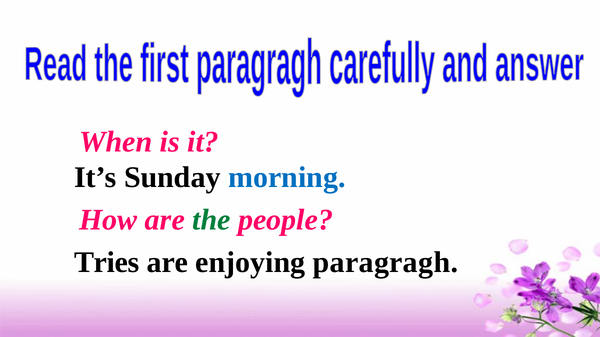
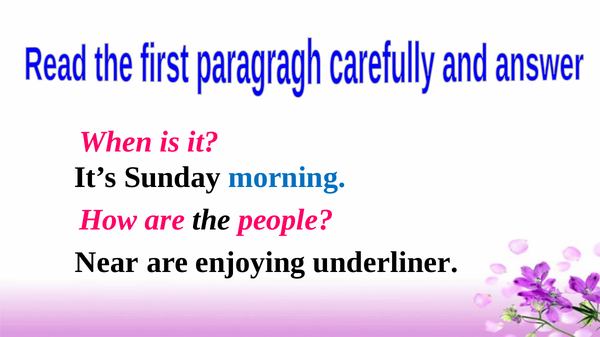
the colour: green -> black (211, 220)
Tries: Tries -> Near (107, 263)
paragragh: paragragh -> underliner (386, 263)
